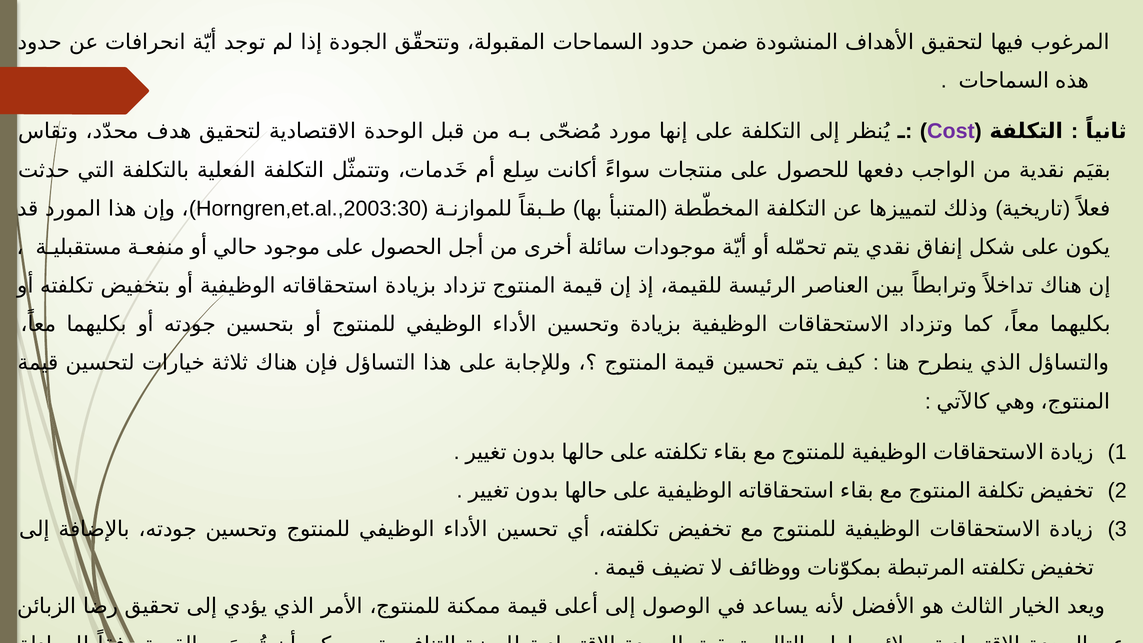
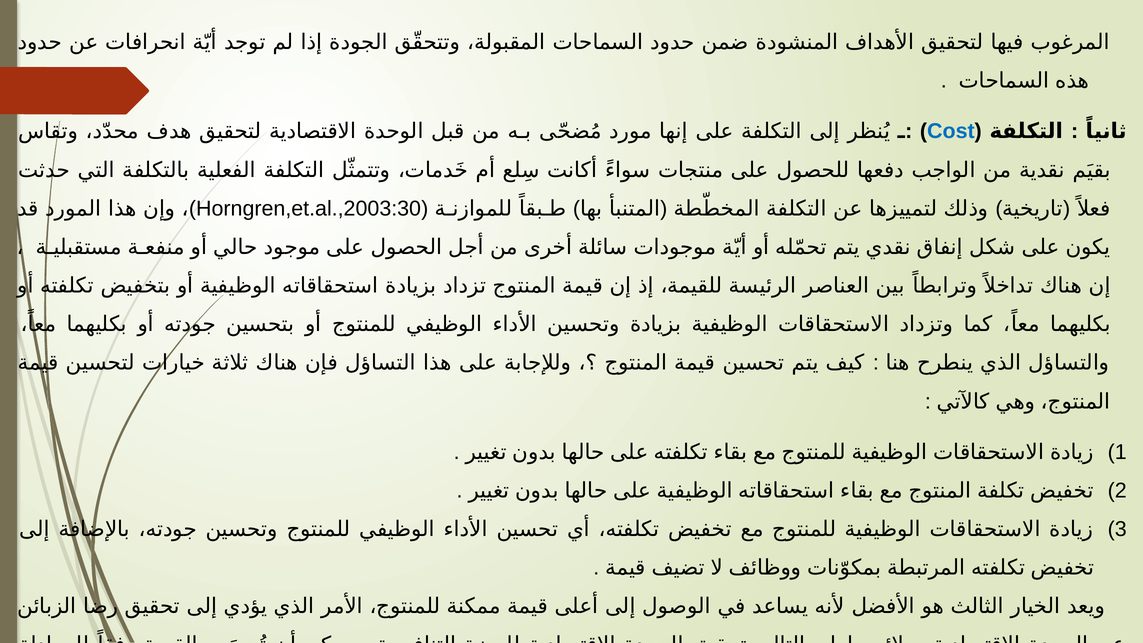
Cost colour: purple -> blue (951, 131)
